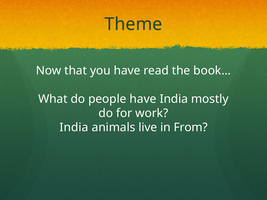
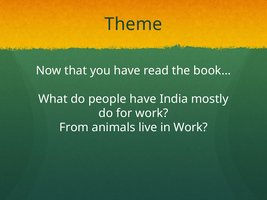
India: India -> From (74, 128)
in From: From -> Work (191, 128)
